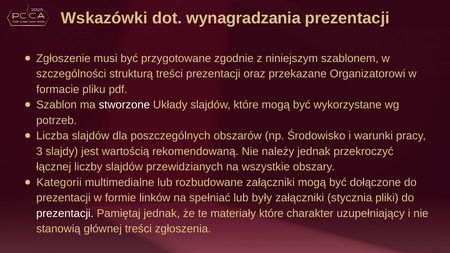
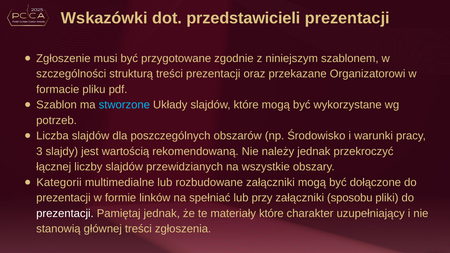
wynagradzania: wynagradzania -> przedstawicieli (243, 18)
stworzone colour: white -> light blue (124, 105)
były: były -> przy (262, 198)
stycznia: stycznia -> sposobu (350, 198)
